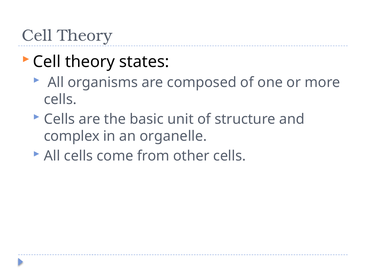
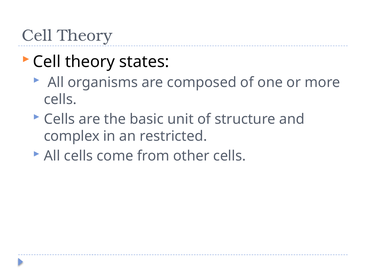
organelle: organelle -> restricted (173, 136)
